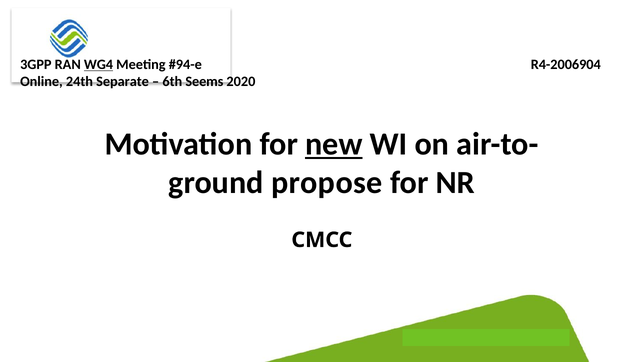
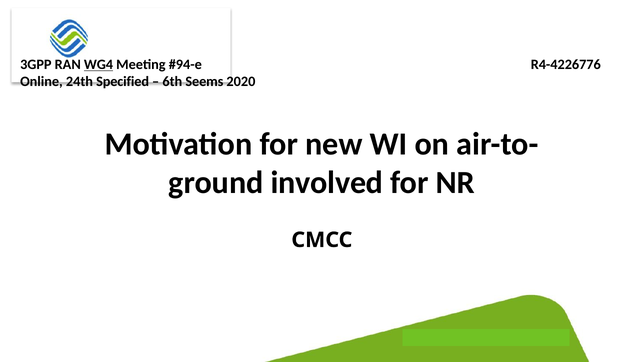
R4-2006904: R4-2006904 -> R4-4226776 (566, 64)
Separate: Separate -> Specified (123, 82)
new underline: present -> none (334, 144)
propose: propose -> involved (327, 183)
